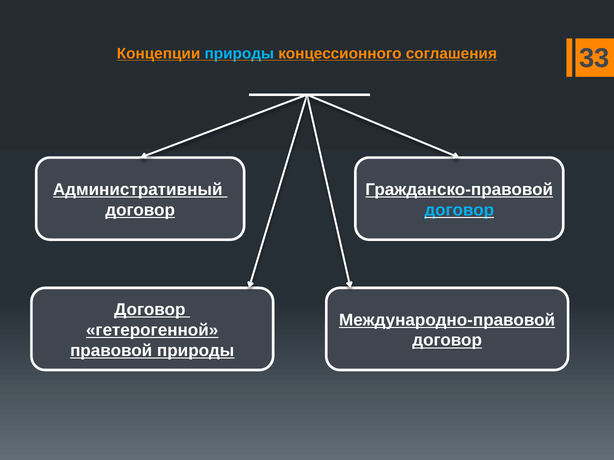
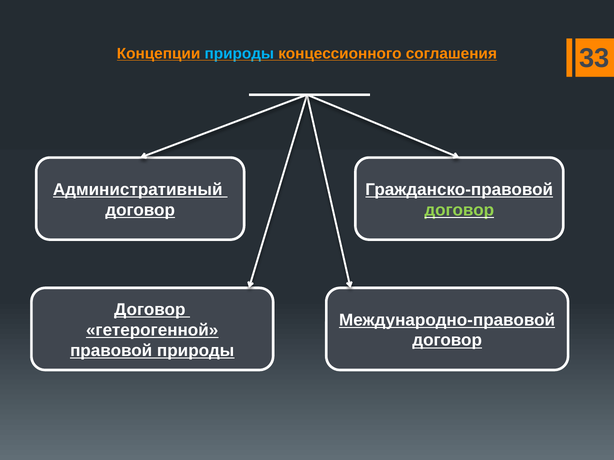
договор colour: light blue -> light green (459, 210)
